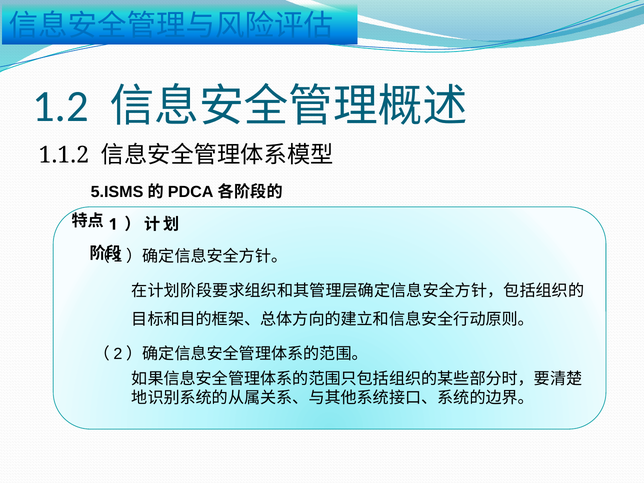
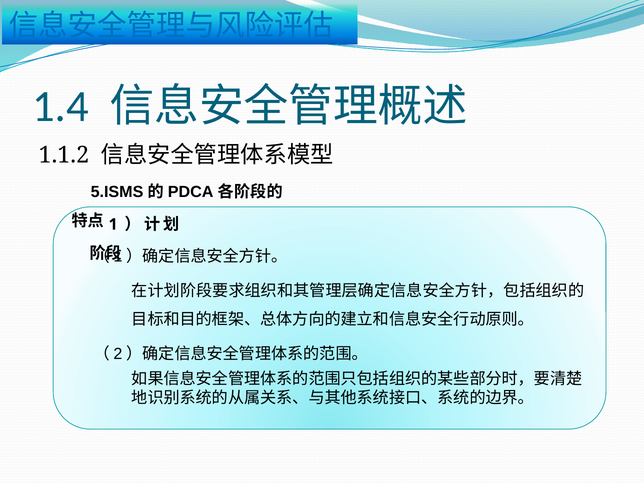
1.2: 1.2 -> 1.4 (60, 106)
